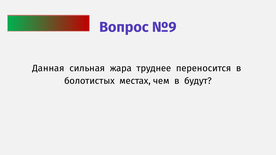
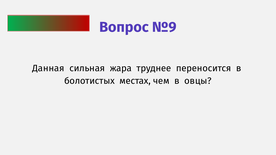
будут: будут -> овцы (198, 81)
